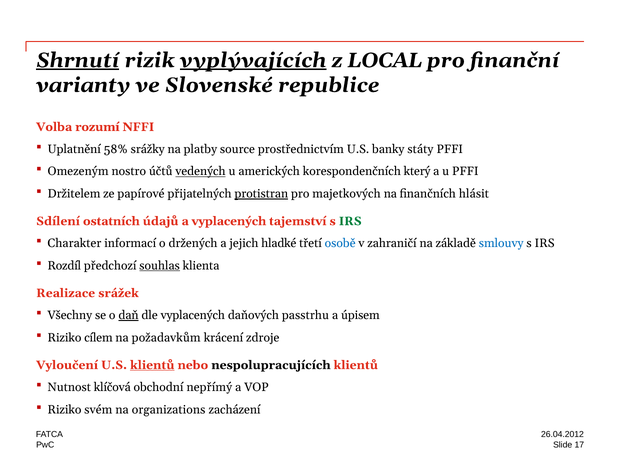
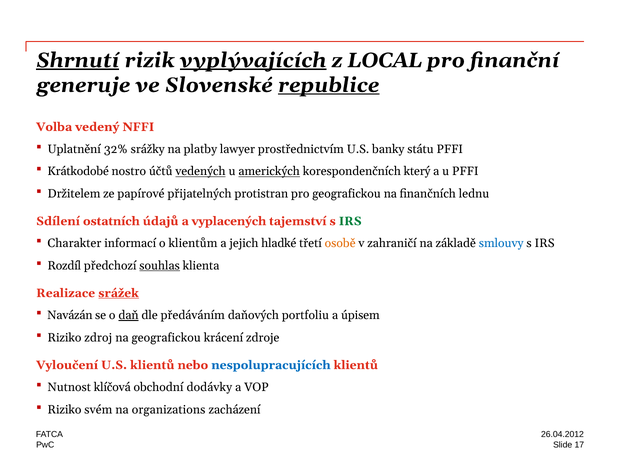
varianty: varianty -> generuje (83, 85)
republice underline: none -> present (329, 85)
rozumí: rozumí -> vedený (97, 127)
58%: 58% -> 32% (116, 149)
source: source -> lawyer (237, 149)
státy: státy -> státu (420, 149)
Omezeným: Omezeným -> Krátkodobé (78, 171)
amerických underline: none -> present (269, 171)
protistran underline: present -> none (261, 194)
pro majetkových: majetkových -> geografickou (347, 194)
hlásit: hlásit -> lednu (474, 194)
držených: držených -> klientům (193, 243)
osobě colour: blue -> orange (340, 243)
srážek underline: none -> present (119, 293)
Všechny: Všechny -> Navázán (70, 315)
dle vyplacených: vyplacených -> předáváním (193, 315)
passtrhu: passtrhu -> portfoliu (305, 315)
cílem: cílem -> zdroj (98, 338)
na požadavkům: požadavkům -> geografickou (166, 338)
klientů underline: present -> none (152, 365)
nespolupracujících colour: black -> blue (271, 365)
nepřímý: nepřímý -> dodávky (209, 387)
